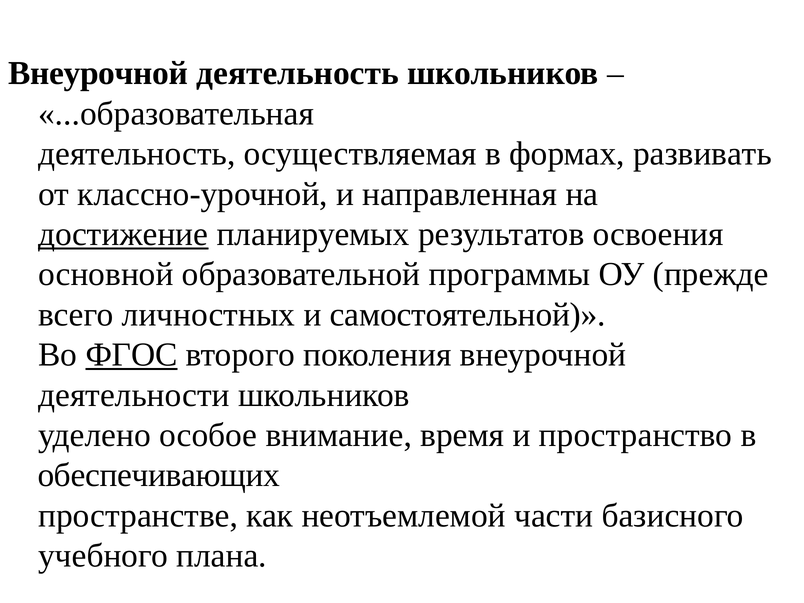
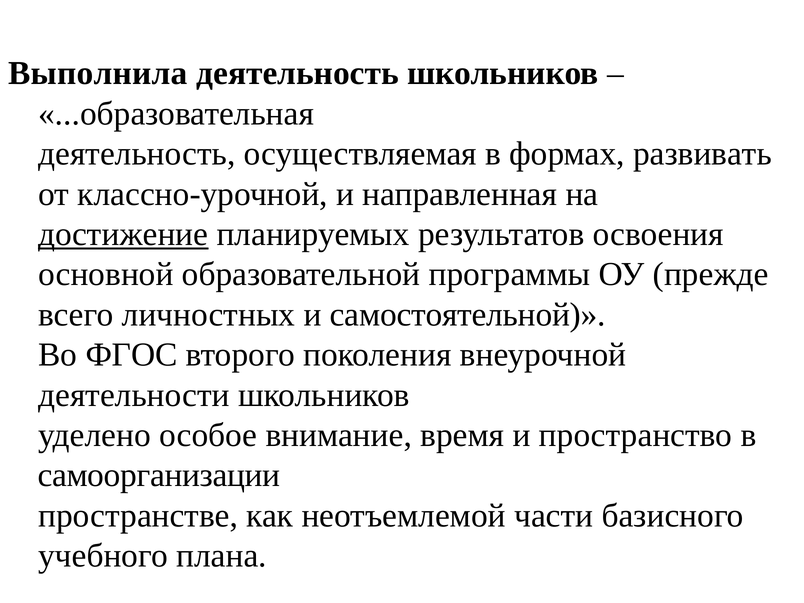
Внеурочной: Внеурочной -> Выполнила (98, 73)
ФГОС underline: present -> none (132, 355)
обеспечивающих: обеспечивающих -> самоорганизации (159, 475)
